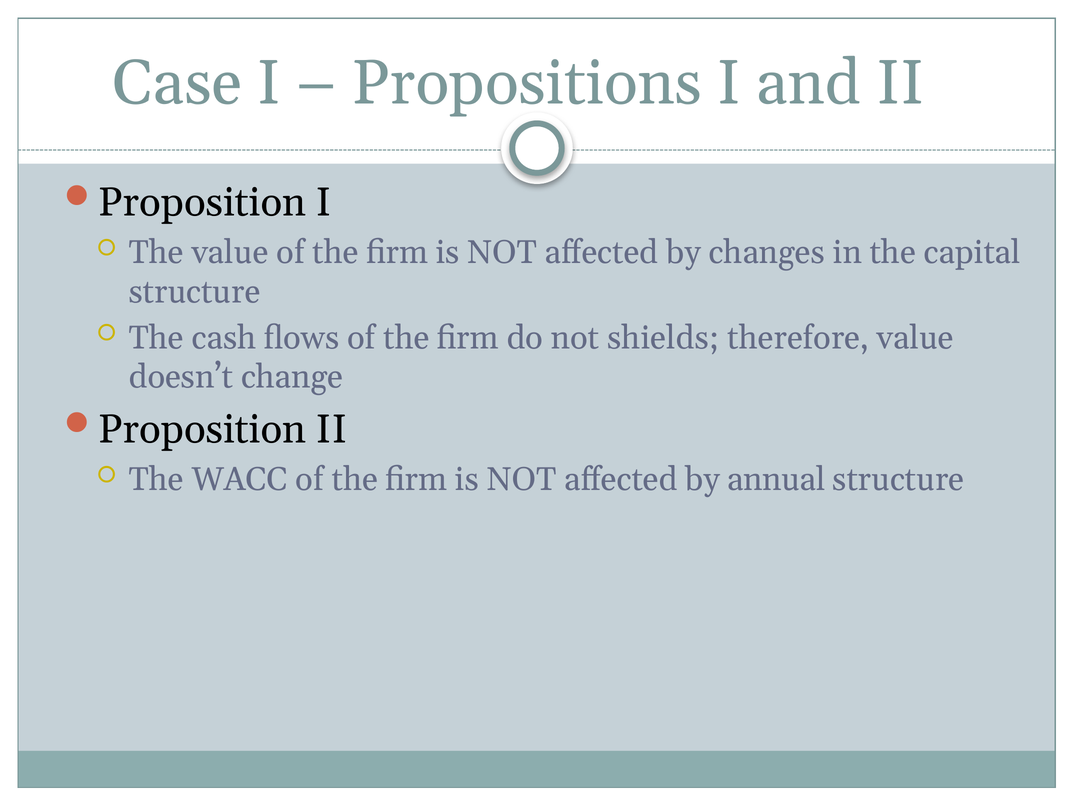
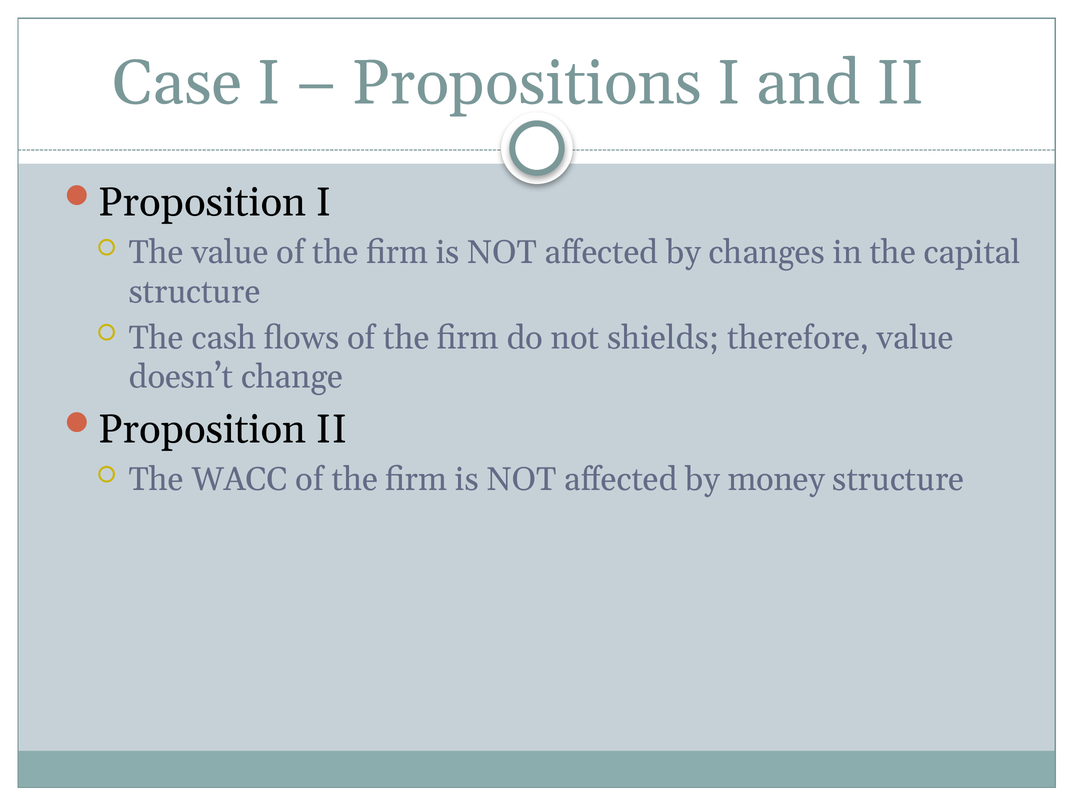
annual: annual -> money (776, 479)
